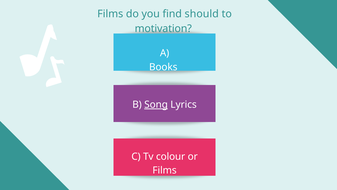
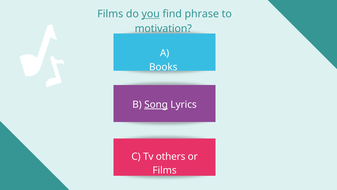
you underline: none -> present (151, 14)
should: should -> phrase (202, 14)
colour: colour -> others (171, 156)
